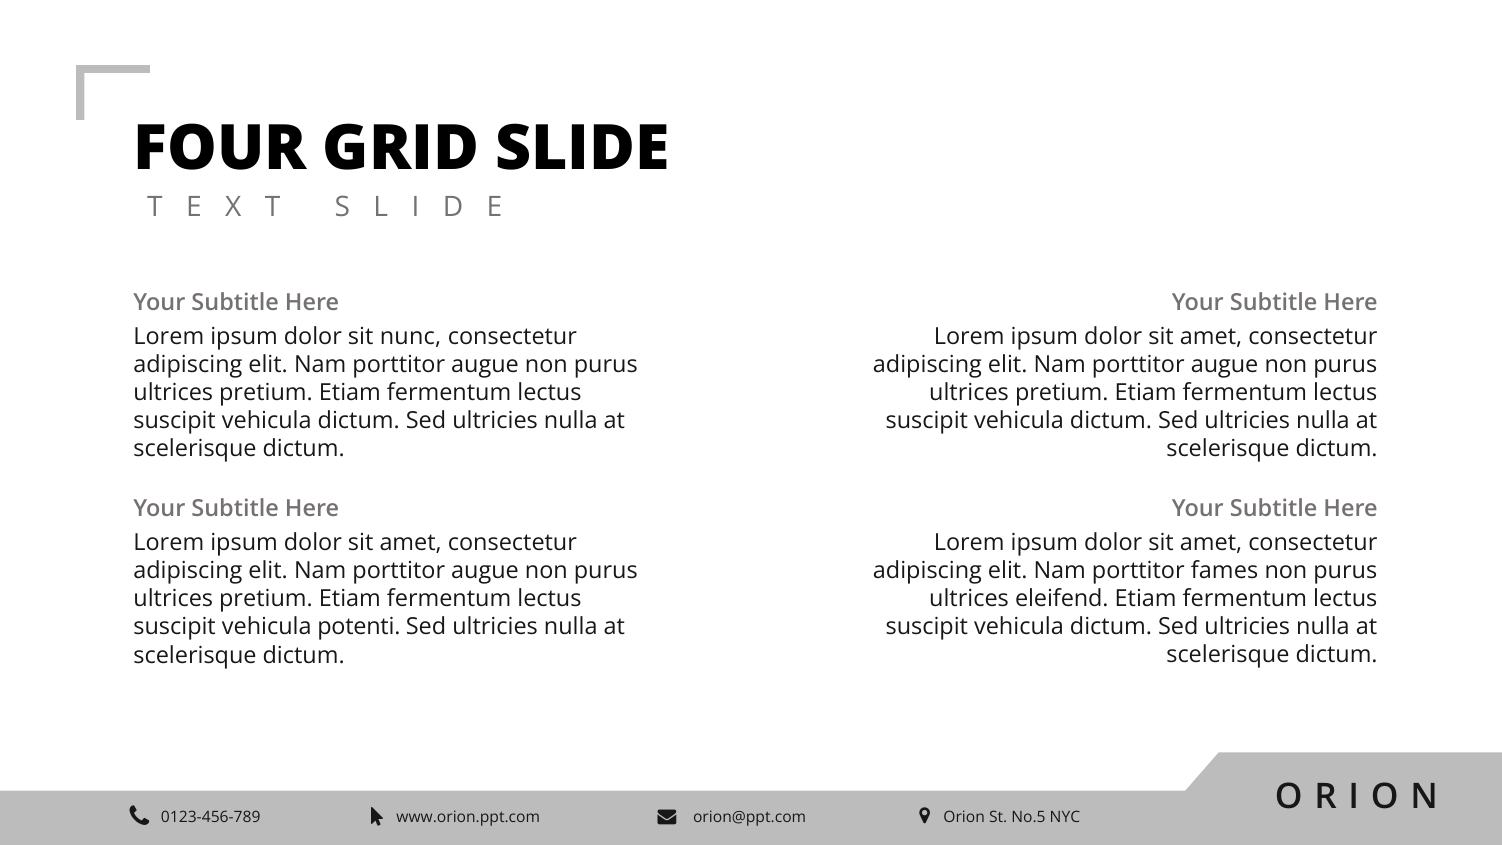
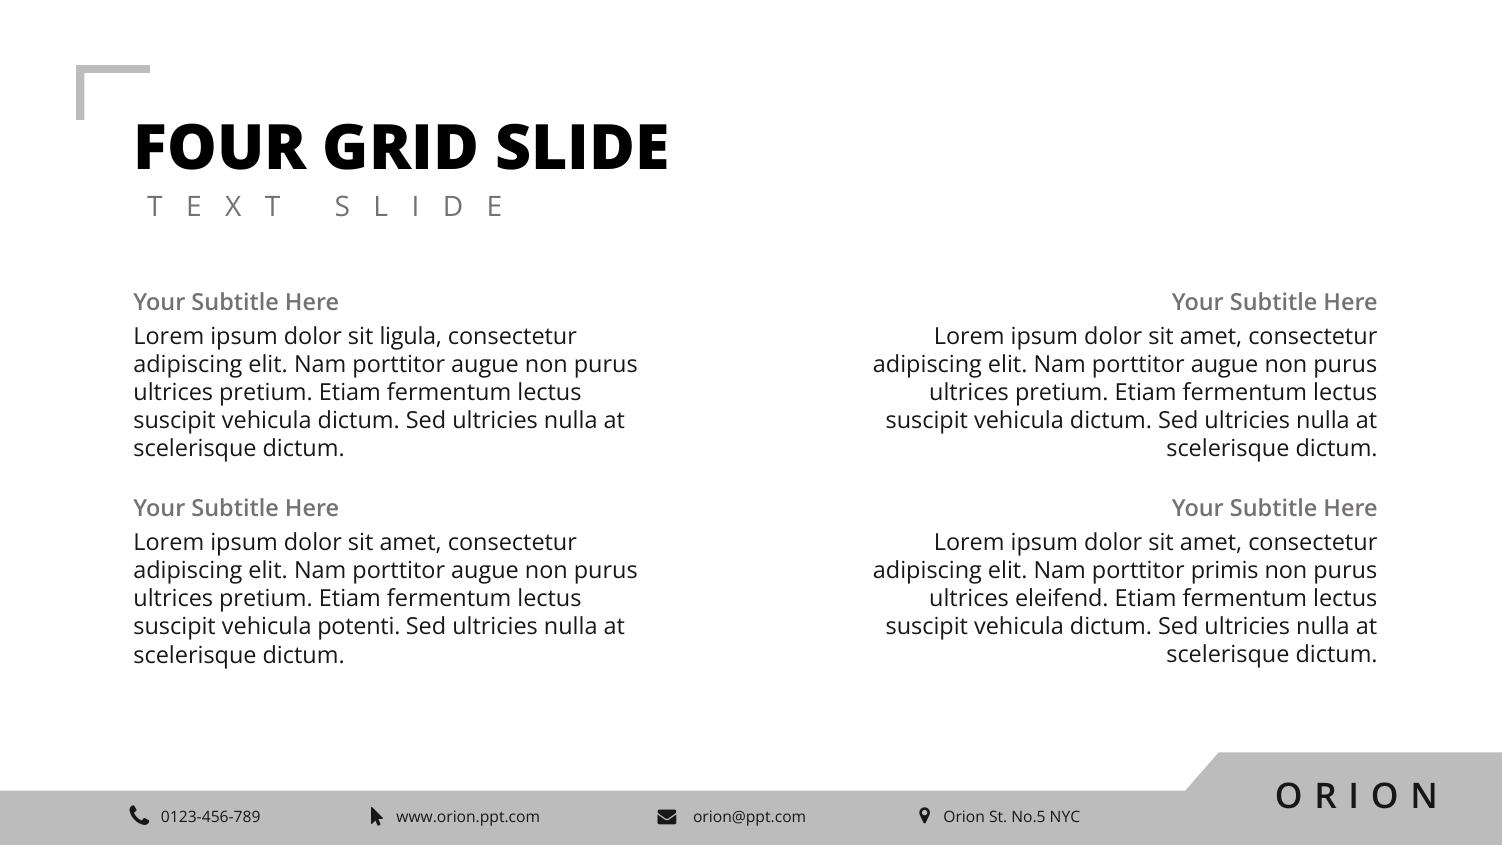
nunc: nunc -> ligula (411, 336)
fames: fames -> primis (1225, 571)
